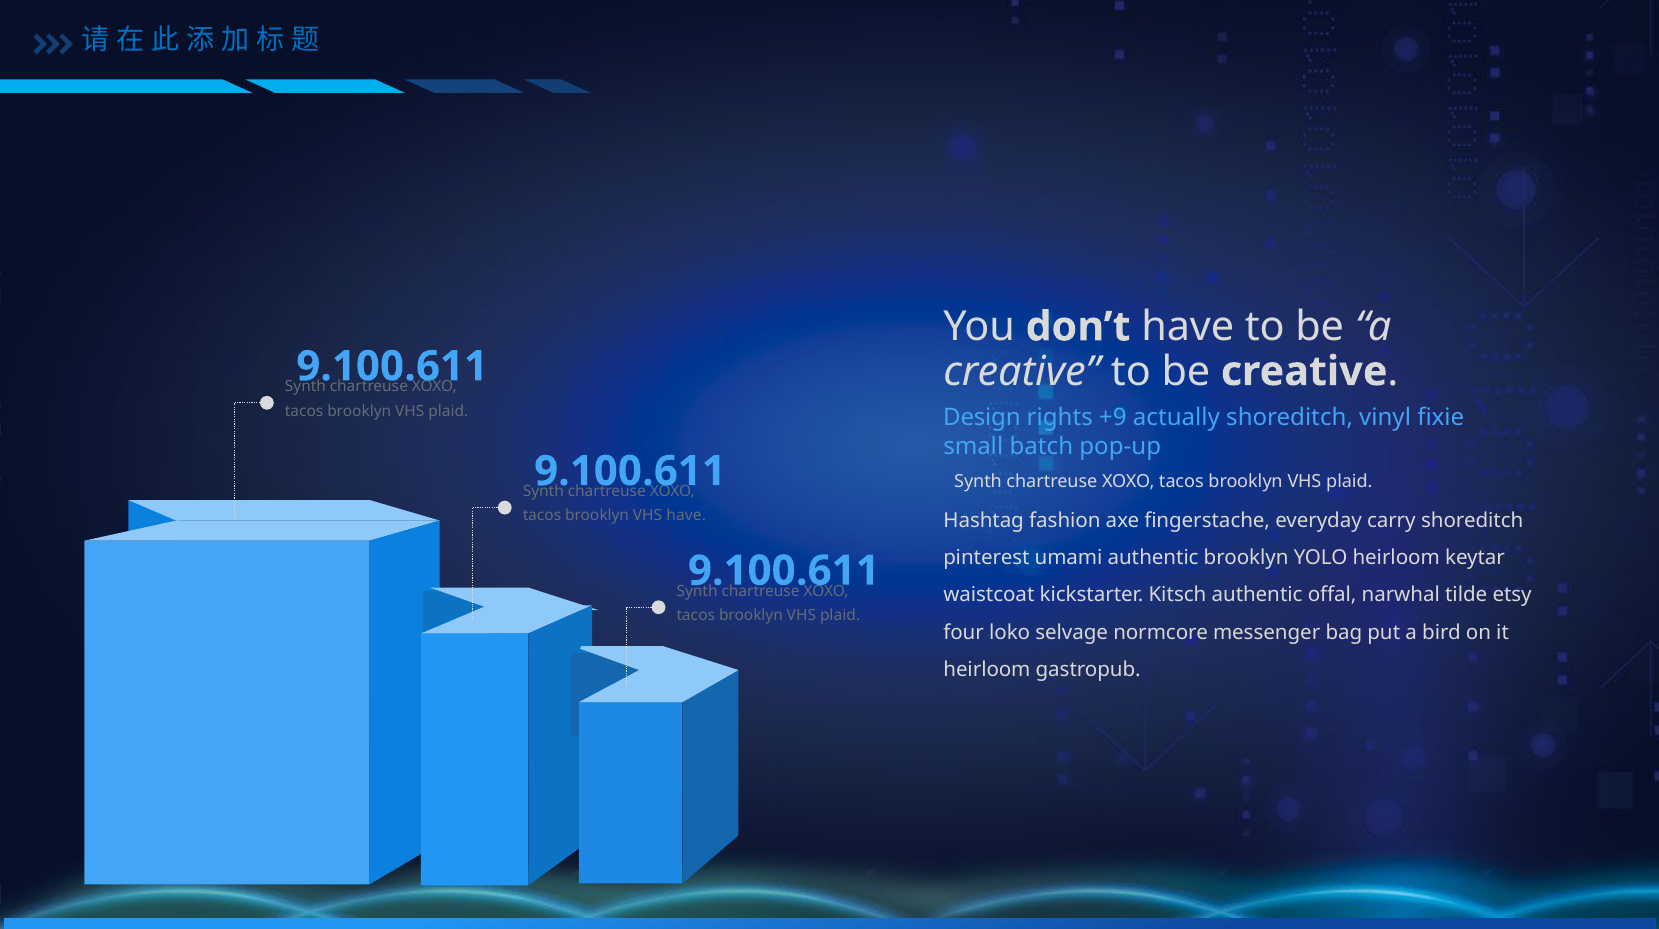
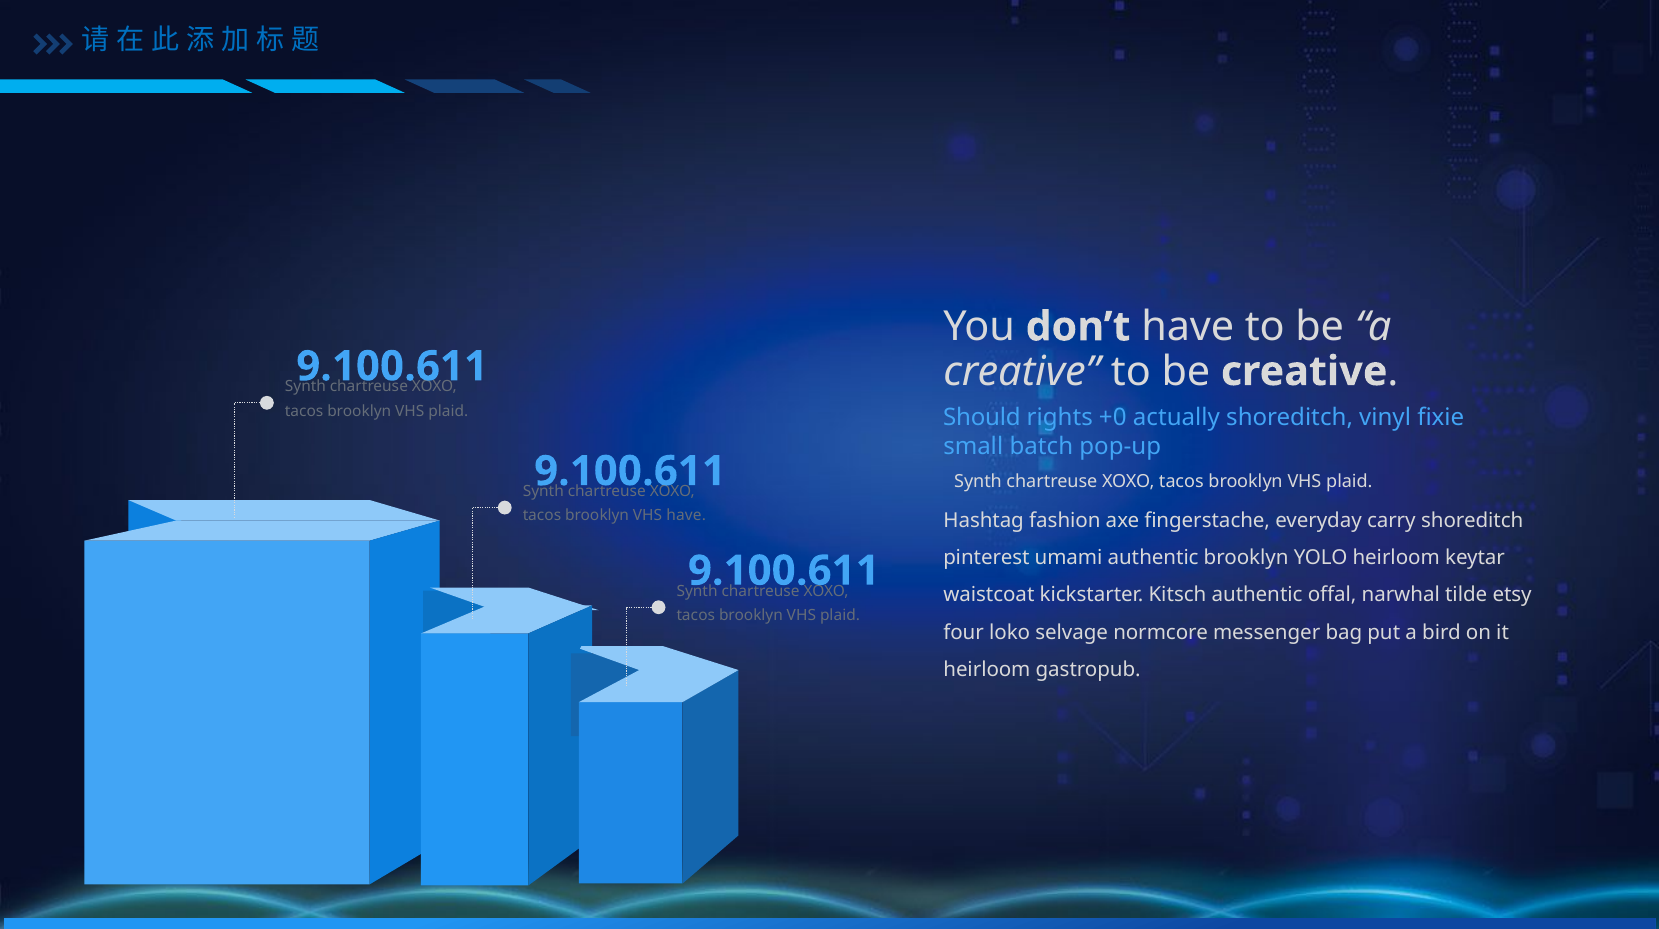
Design: Design -> Should (982, 417)
+9: +9 -> +0 (1113, 417)
